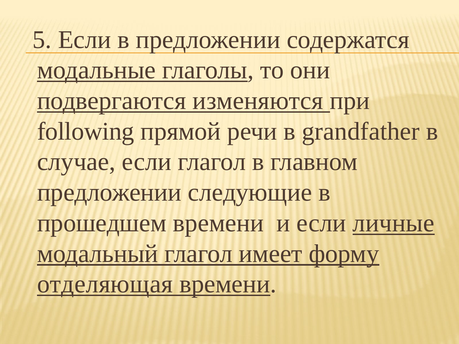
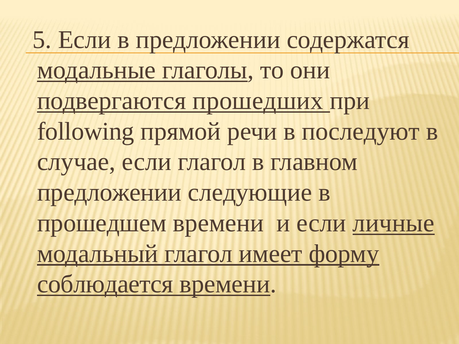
изменяются: изменяются -> прошедших (258, 101)
grandfather: grandfather -> последуют (361, 131)
отделяющая: отделяющая -> соблюдается (105, 284)
